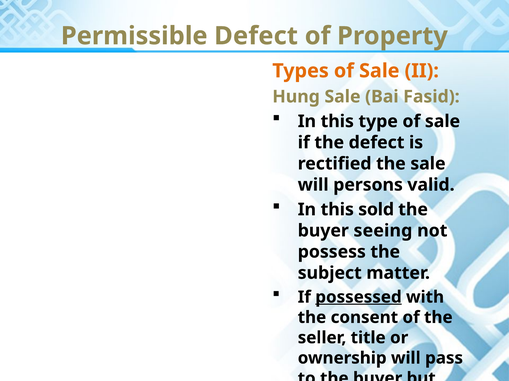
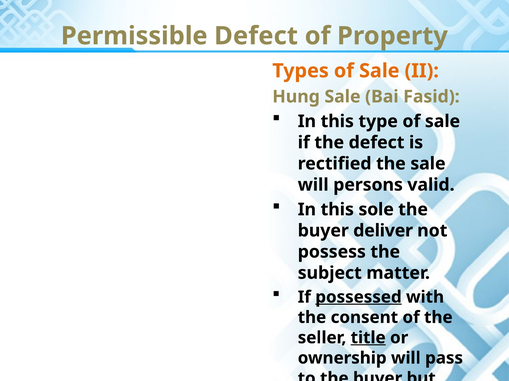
sold: sold -> sole (376, 210)
seeing: seeing -> deliver (383, 231)
title underline: none -> present (368, 338)
